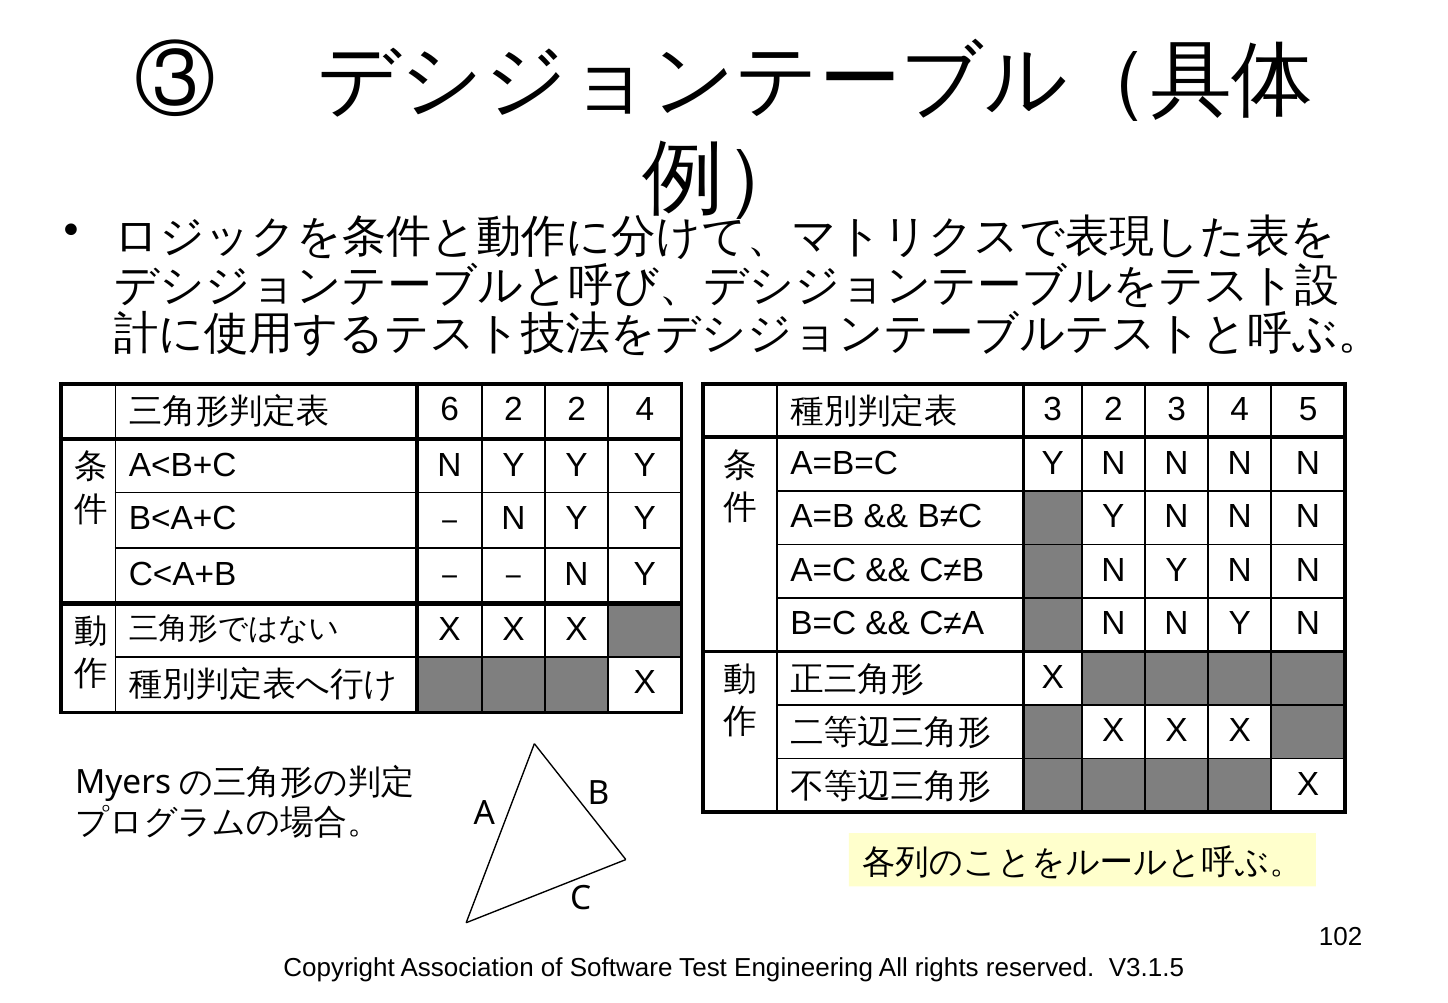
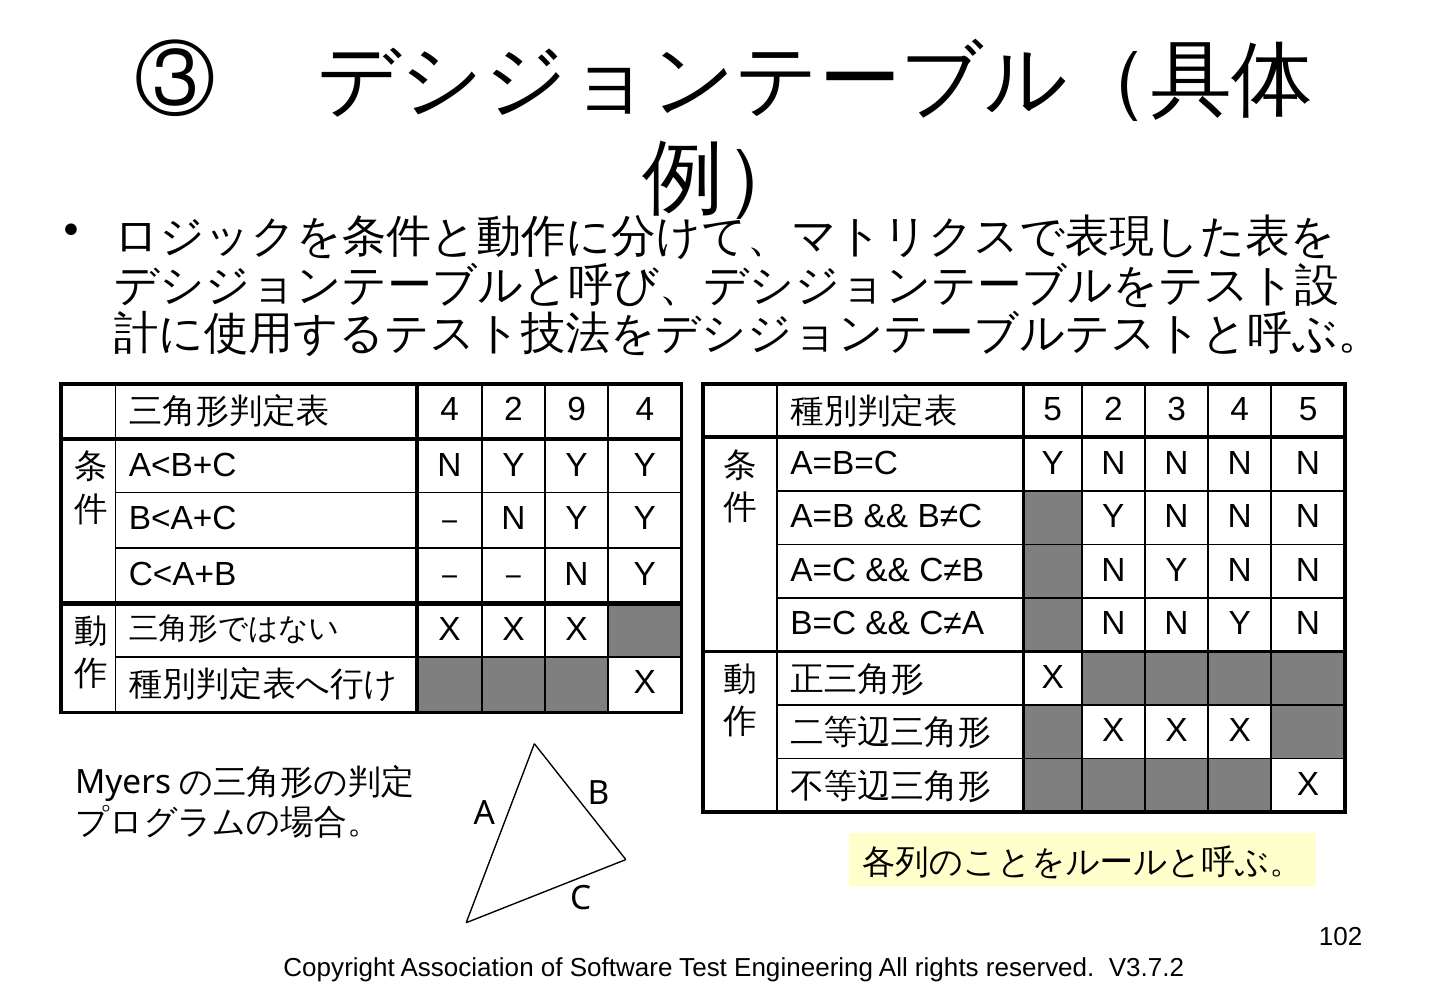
6: 6 -> 4 (450, 409)
2 2: 2 -> 9 (577, 409)
3: 3 -> 5 (1053, 409)
V3.1.5: V3.1.5 -> V3.7.2 (1146, 967)
